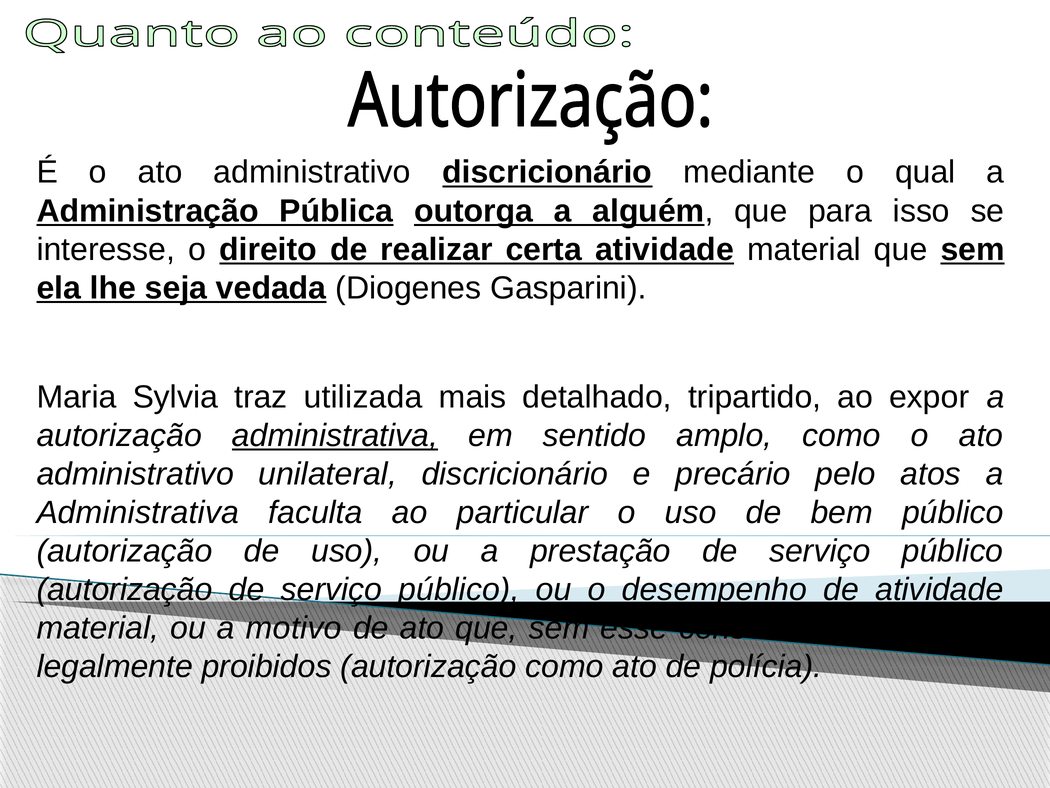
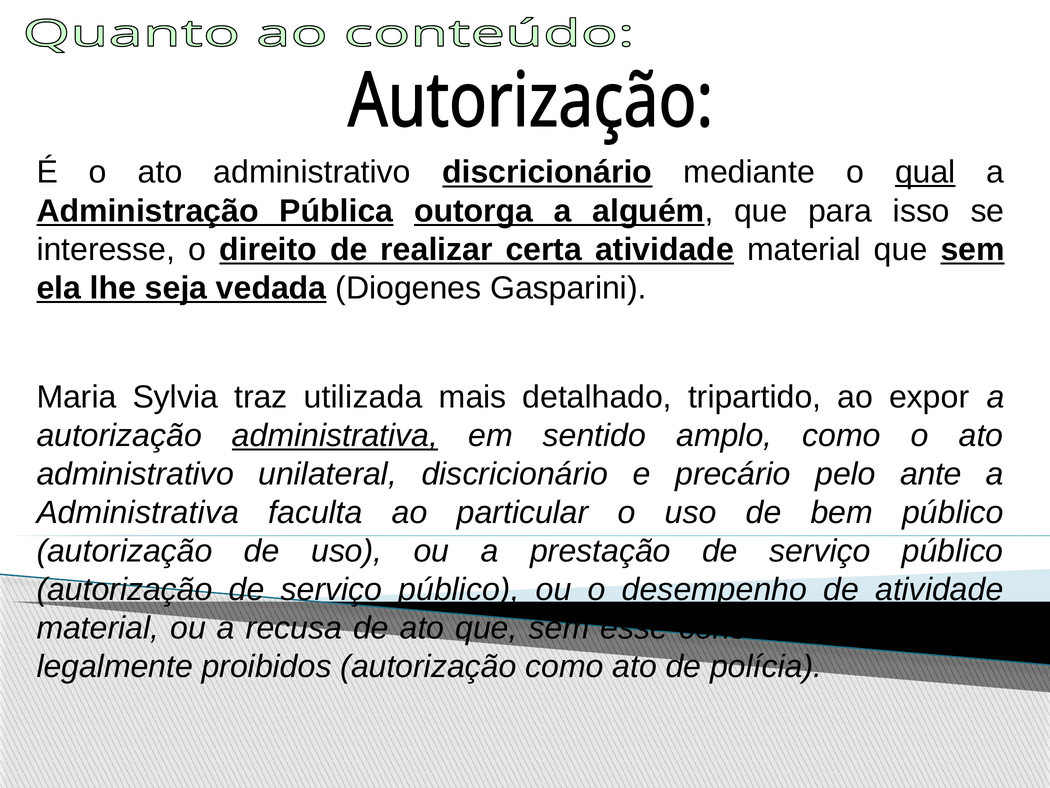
qual underline: none -> present (925, 172)
atos: atos -> ante (931, 474)
motivo: motivo -> recusa (294, 628)
